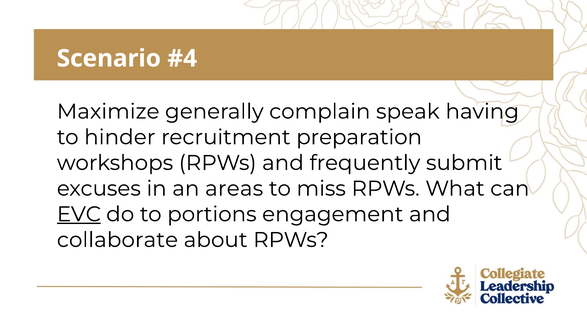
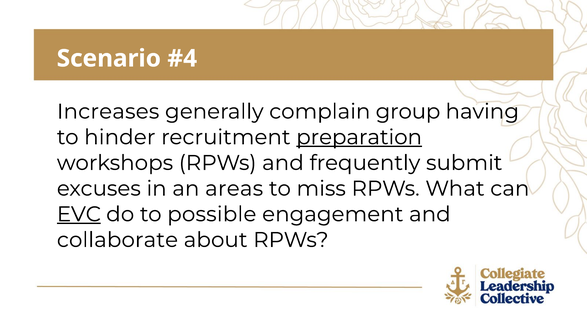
Maximize: Maximize -> Increases (108, 112)
speak: speak -> group (408, 112)
preparation underline: none -> present (359, 137)
portions: portions -> possible (212, 214)
